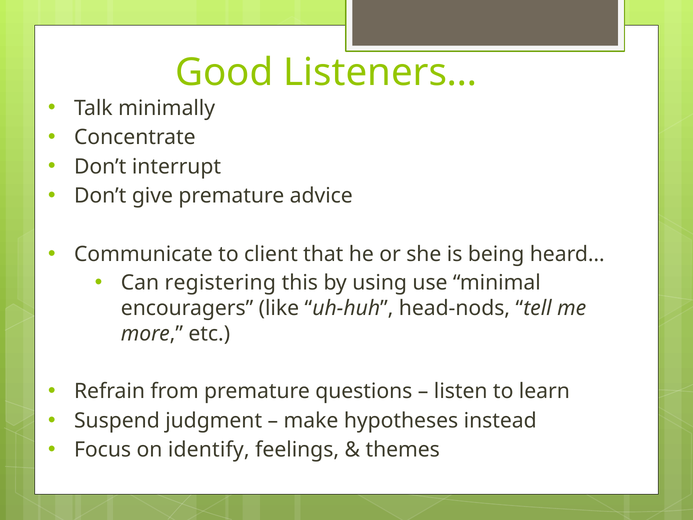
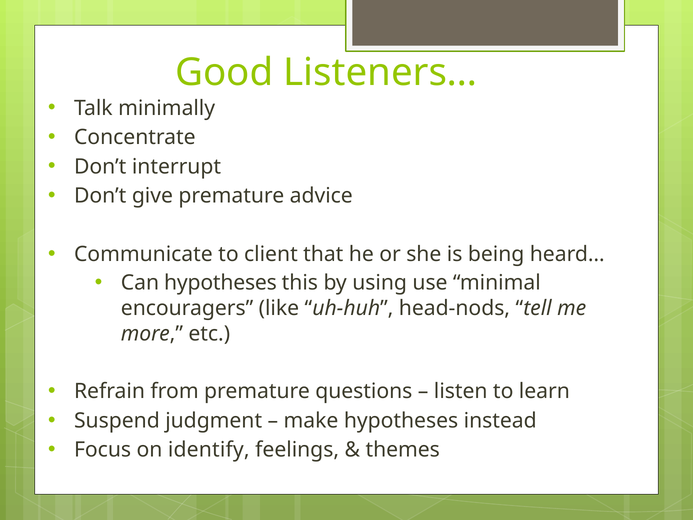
Can registering: registering -> hypotheses (220, 283)
